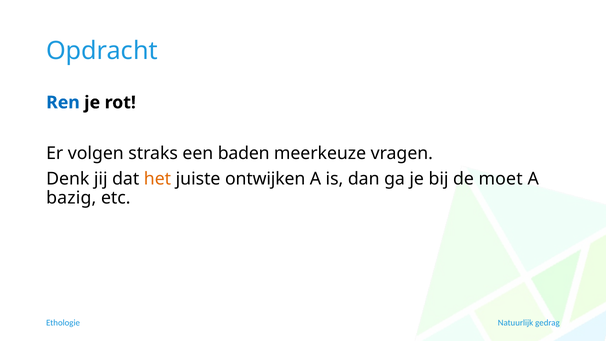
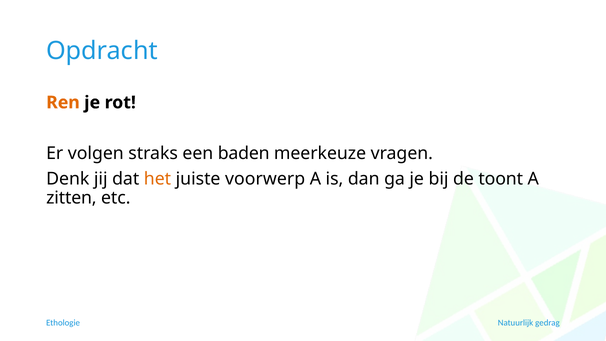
Ren colour: blue -> orange (63, 102)
ontwijken: ontwijken -> voorwerp (265, 179)
moet: moet -> toont (501, 179)
bazig: bazig -> zitten (71, 198)
